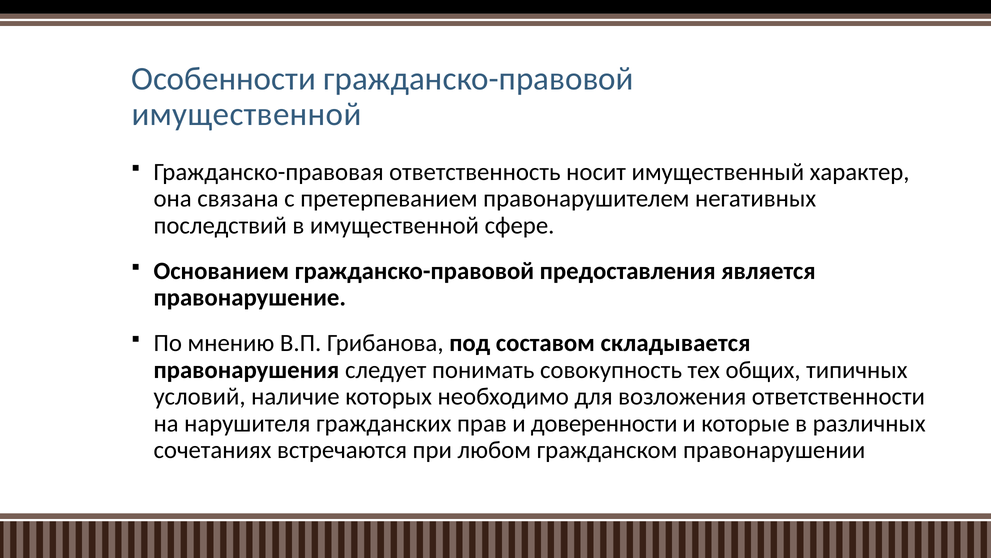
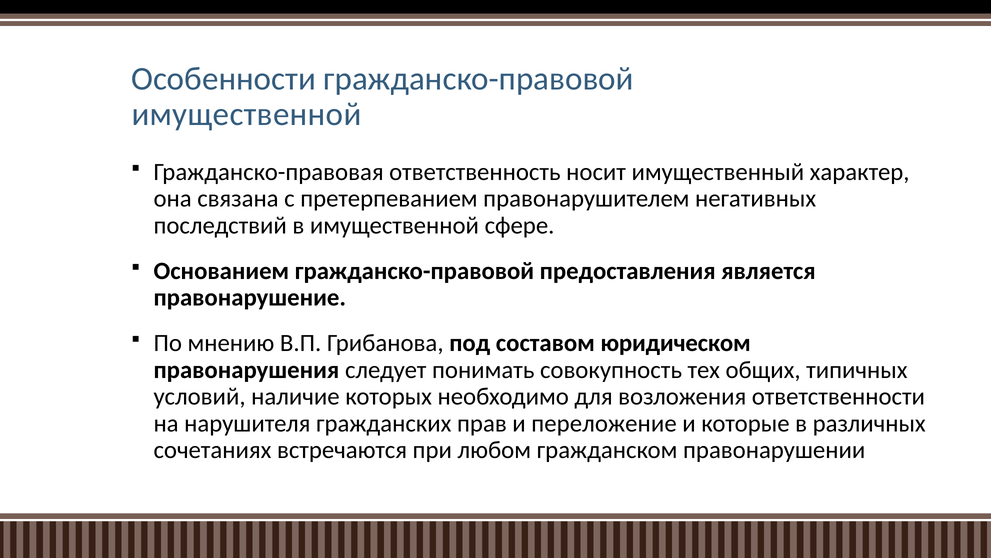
складывается: складывается -> юридическом (676, 343)
доверенности: доверенности -> переложение (604, 423)
